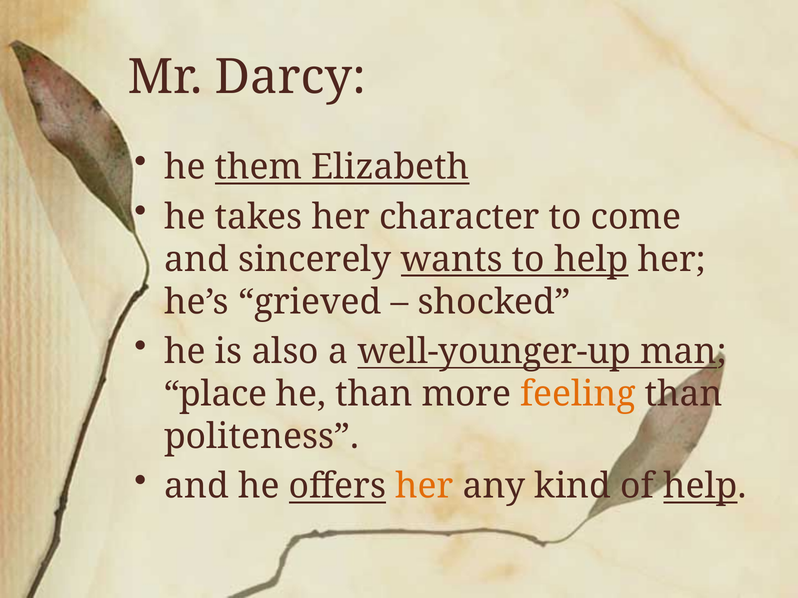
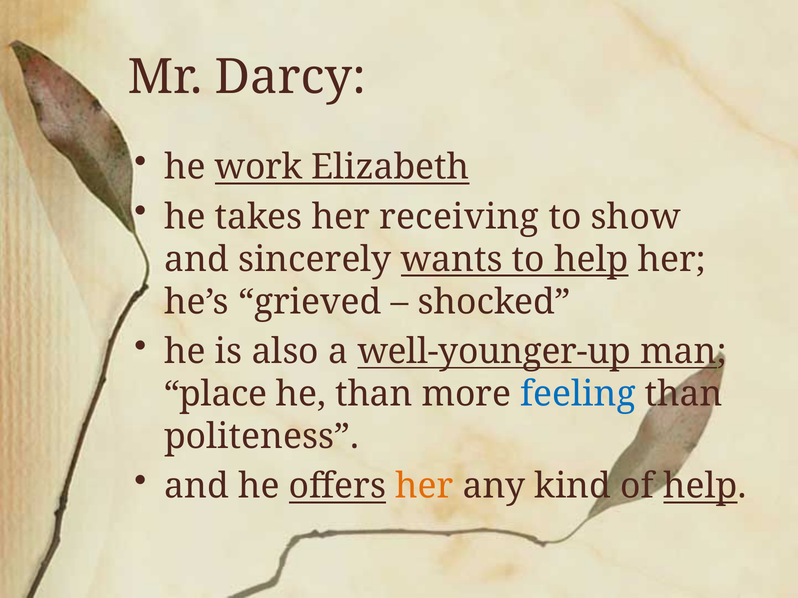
them: them -> work (259, 167)
character: character -> receiving (459, 217)
come: come -> show (636, 217)
feeling colour: orange -> blue (578, 394)
